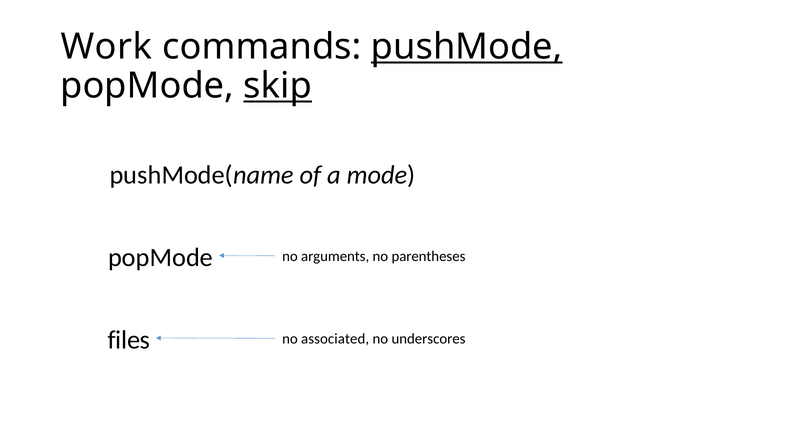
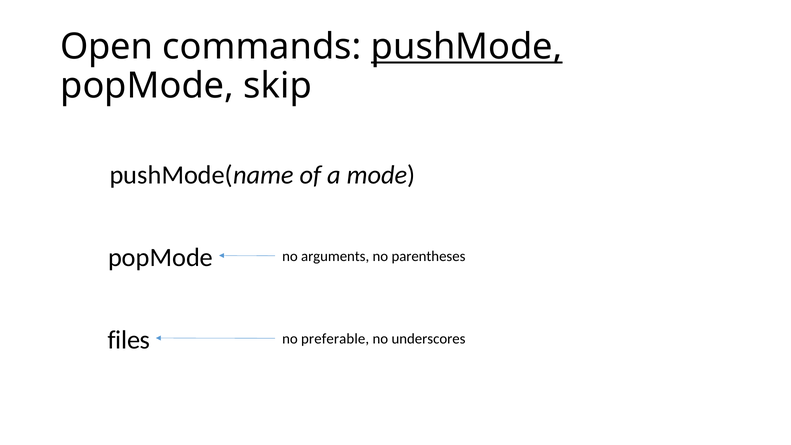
Work: Work -> Open (107, 47)
skip underline: present -> none (278, 86)
associated: associated -> preferable (335, 339)
